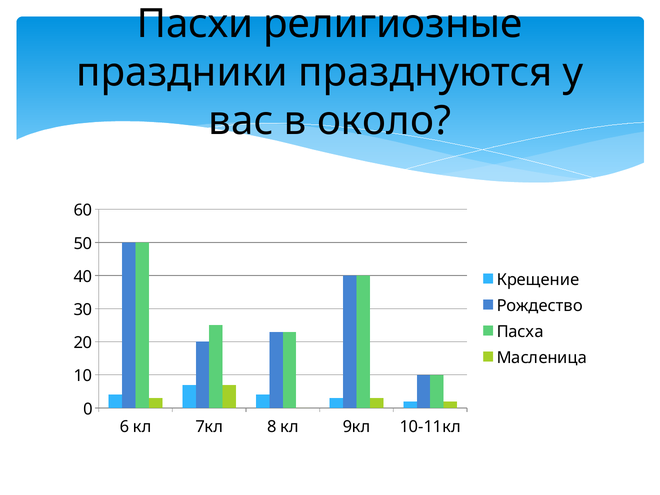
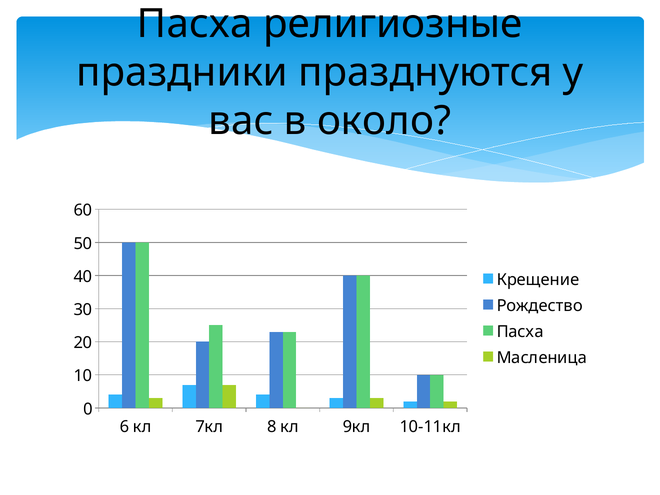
Пасхи: Пасхи -> Пасха (195, 24)
